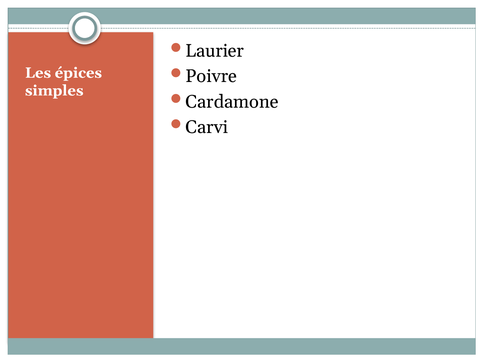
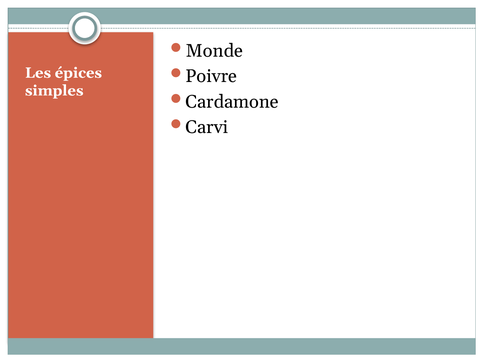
Laurier: Laurier -> Monde (214, 51)
